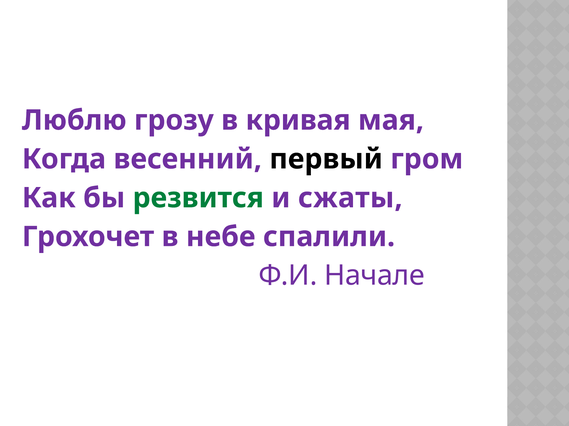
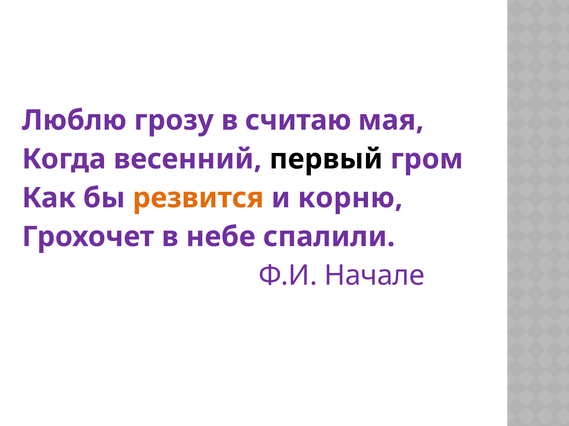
кривая: кривая -> считаю (298, 120)
резвится colour: green -> orange (198, 198)
сжаты: сжаты -> корню (350, 198)
